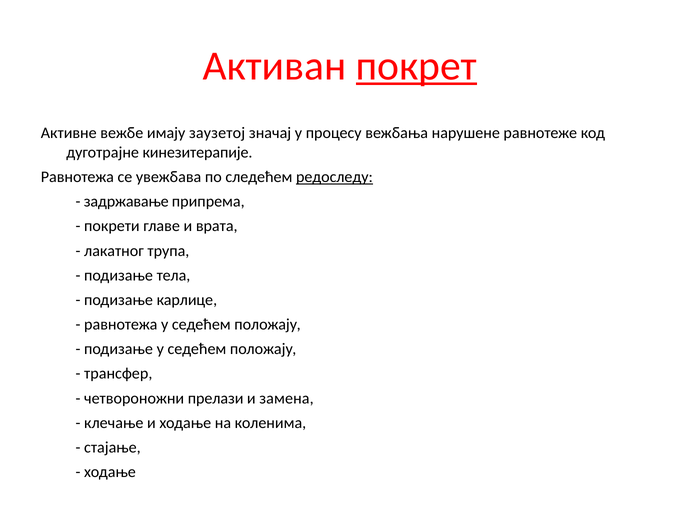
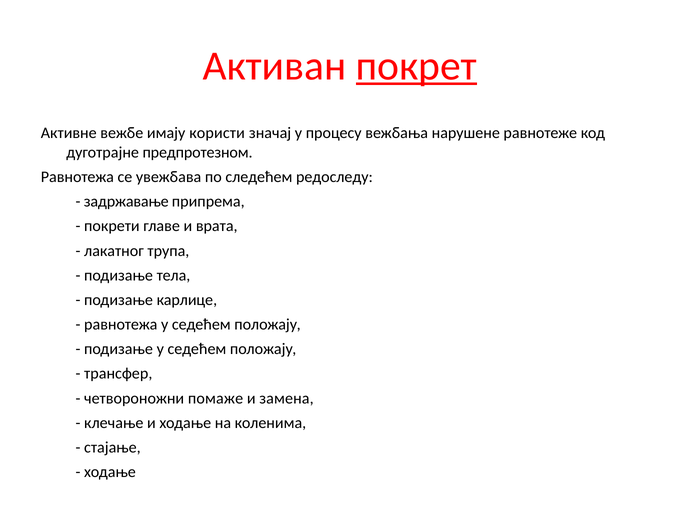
заузетој: заузетој -> користи (217, 133)
кинезитерапије: кинезитерапије -> предпротезном (198, 152)
редоследу underline: present -> none (334, 177)
прелази: прелази -> помаже (216, 398)
